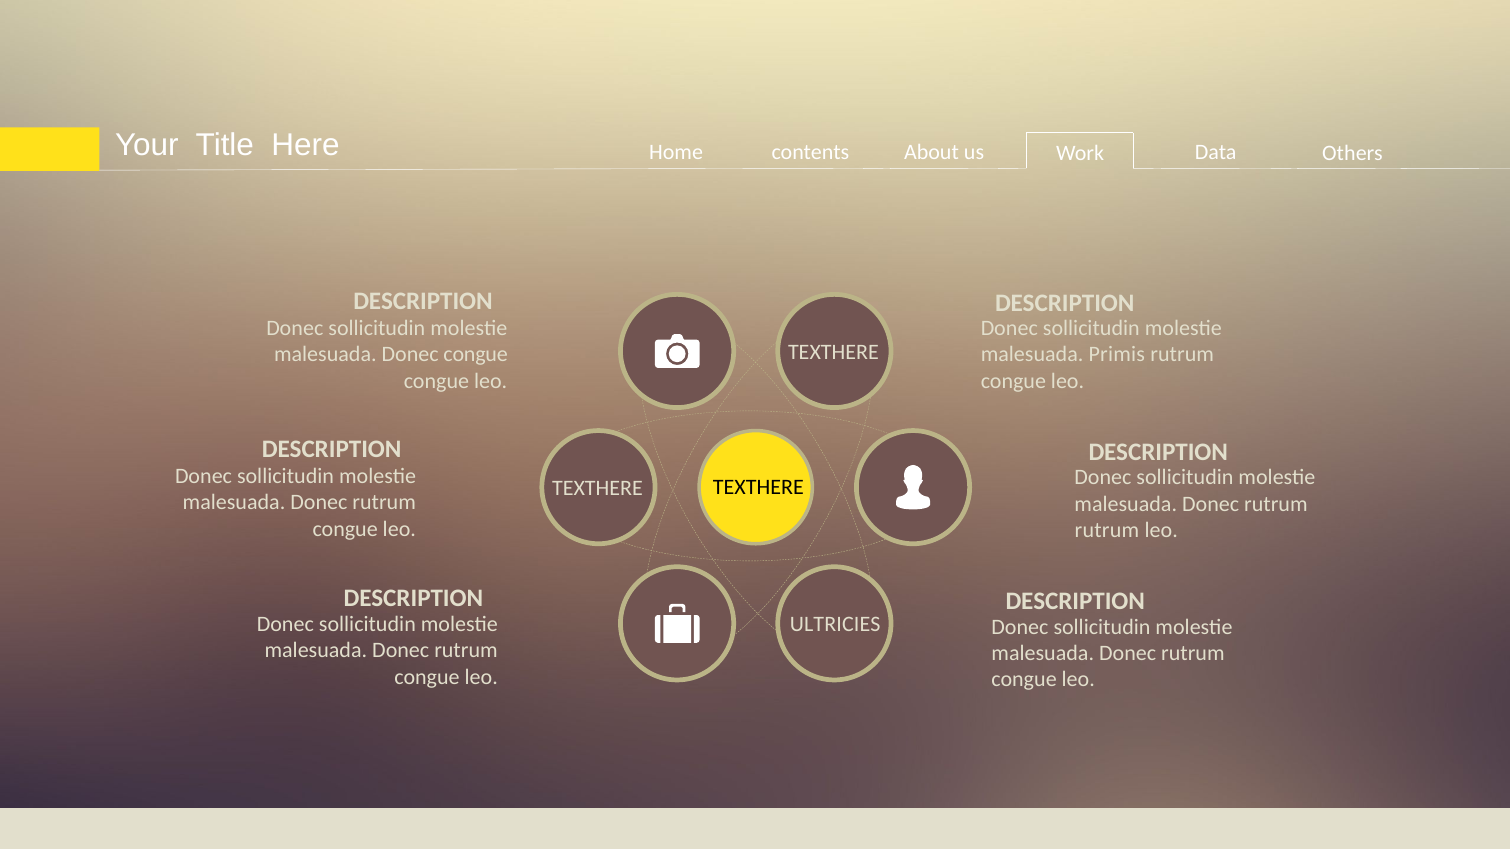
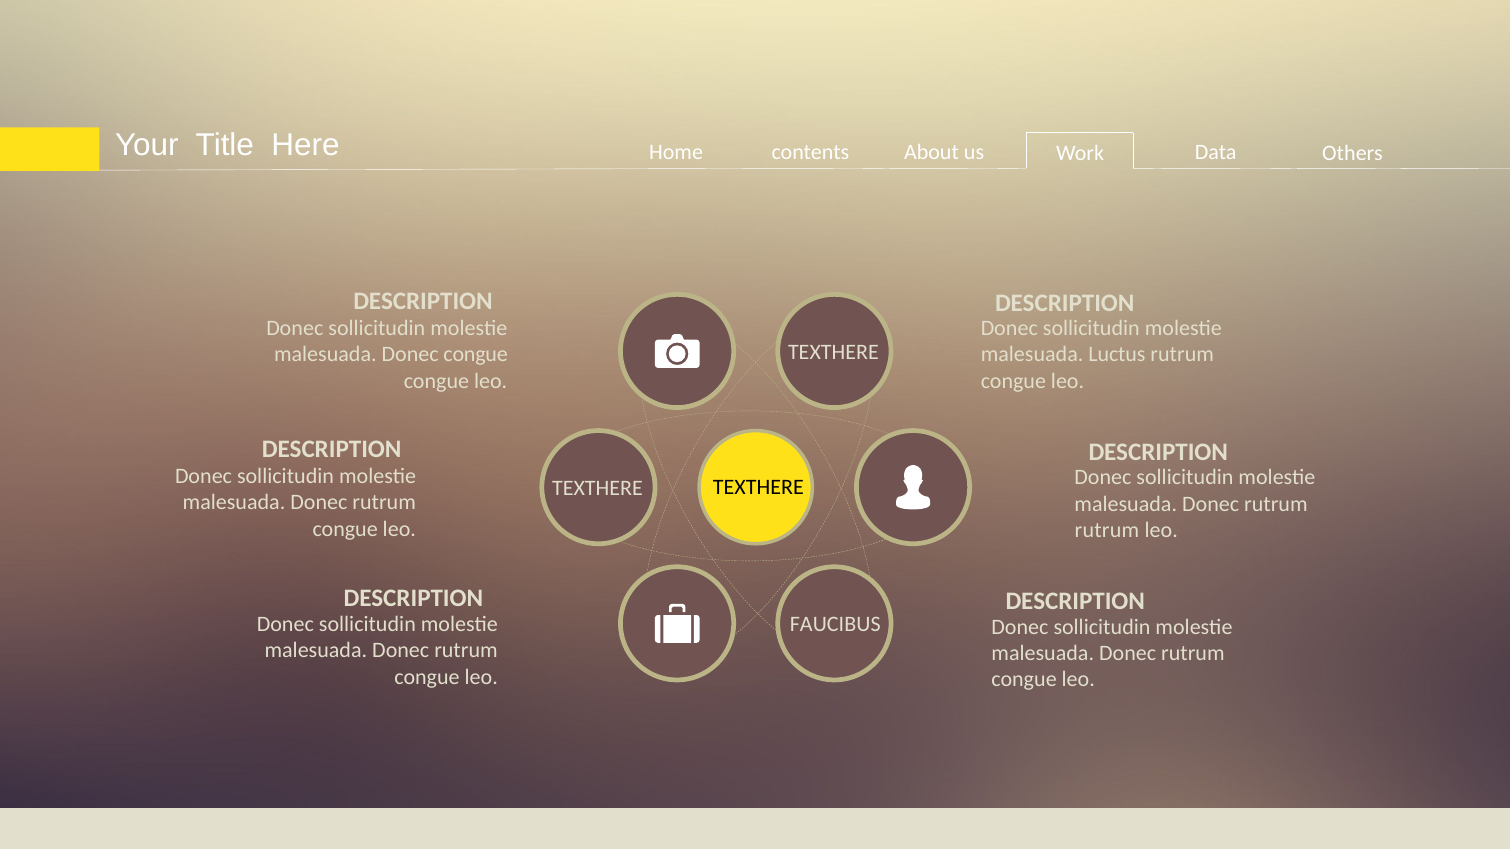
Primis: Primis -> Luctus (1117, 355)
ULTRICIES: ULTRICIES -> FAUCIBUS (835, 625)
